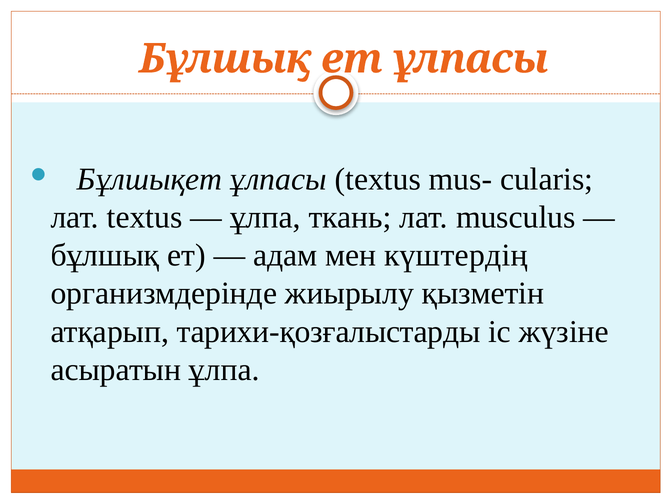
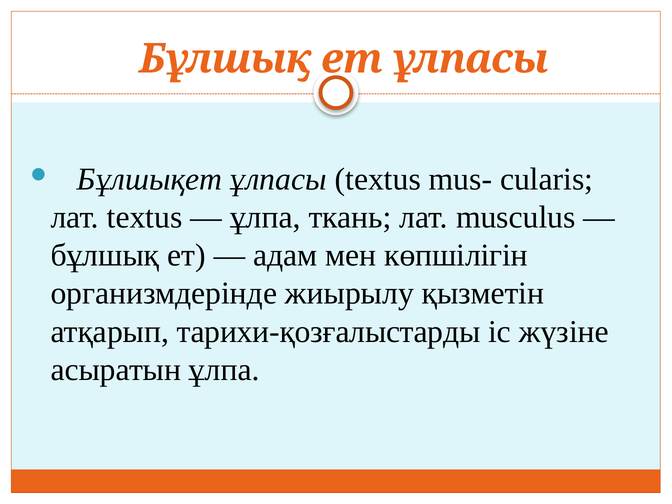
күштердің: күштердің -> көпшілігін (456, 255)
